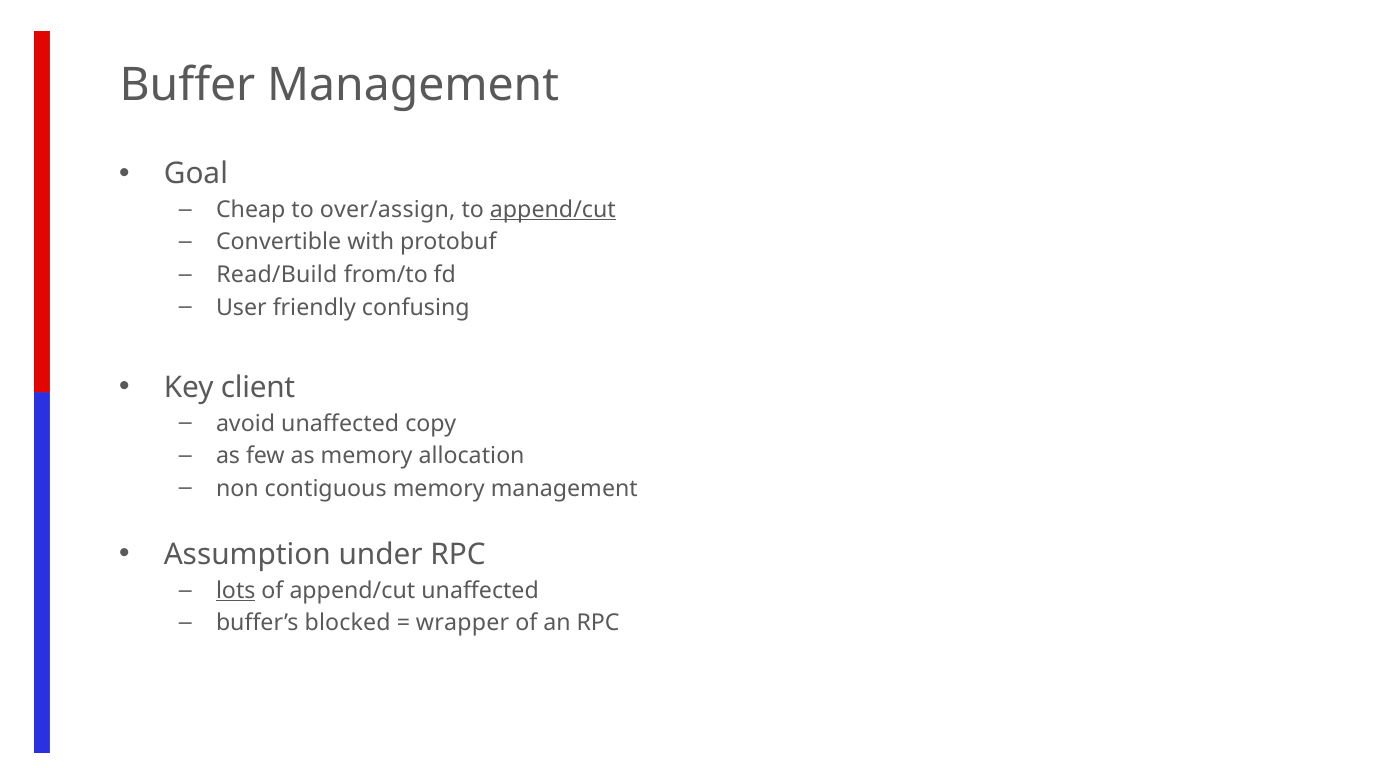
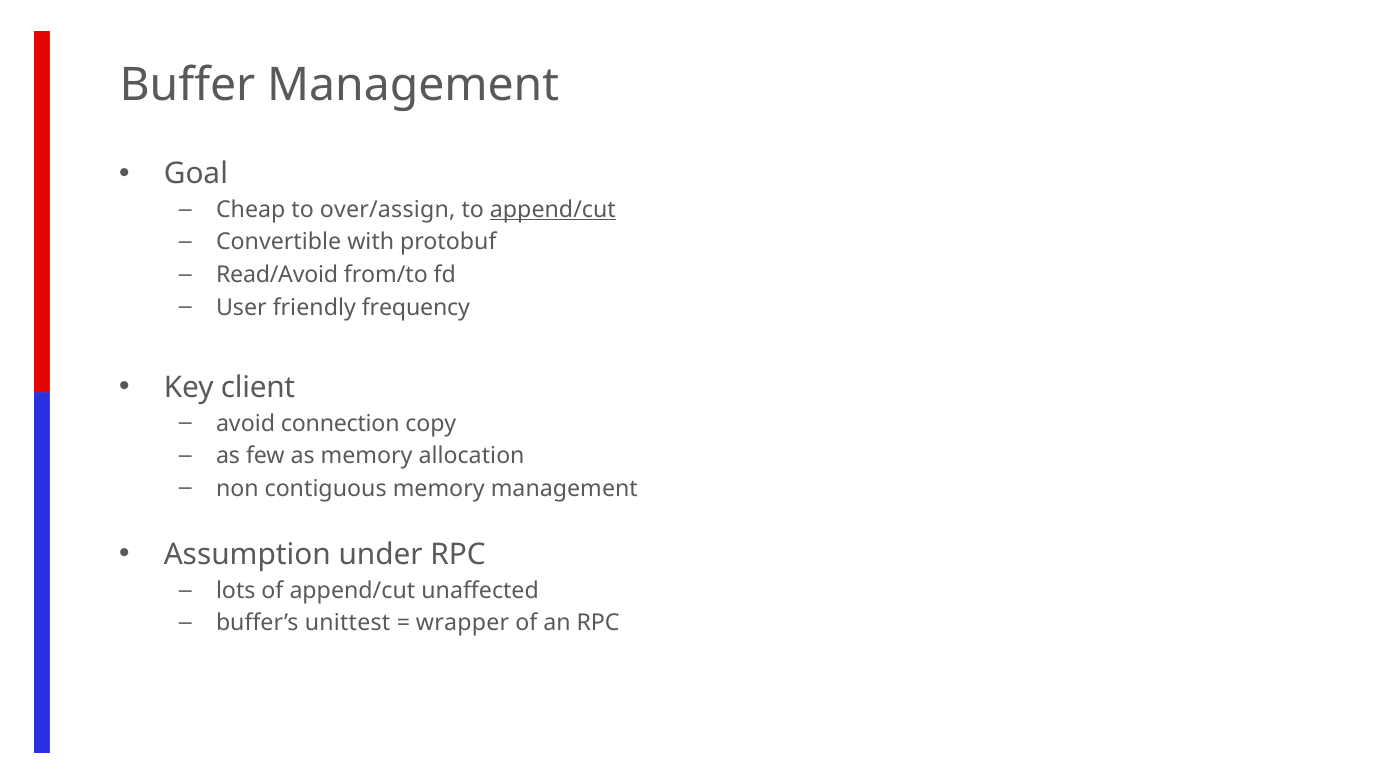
Read/Build: Read/Build -> Read/Avoid (277, 275)
confusing: confusing -> frequency (416, 307)
avoid unaffected: unaffected -> connection (340, 423)
lots underline: present -> none (236, 590)
blocked: blocked -> unittest (348, 623)
